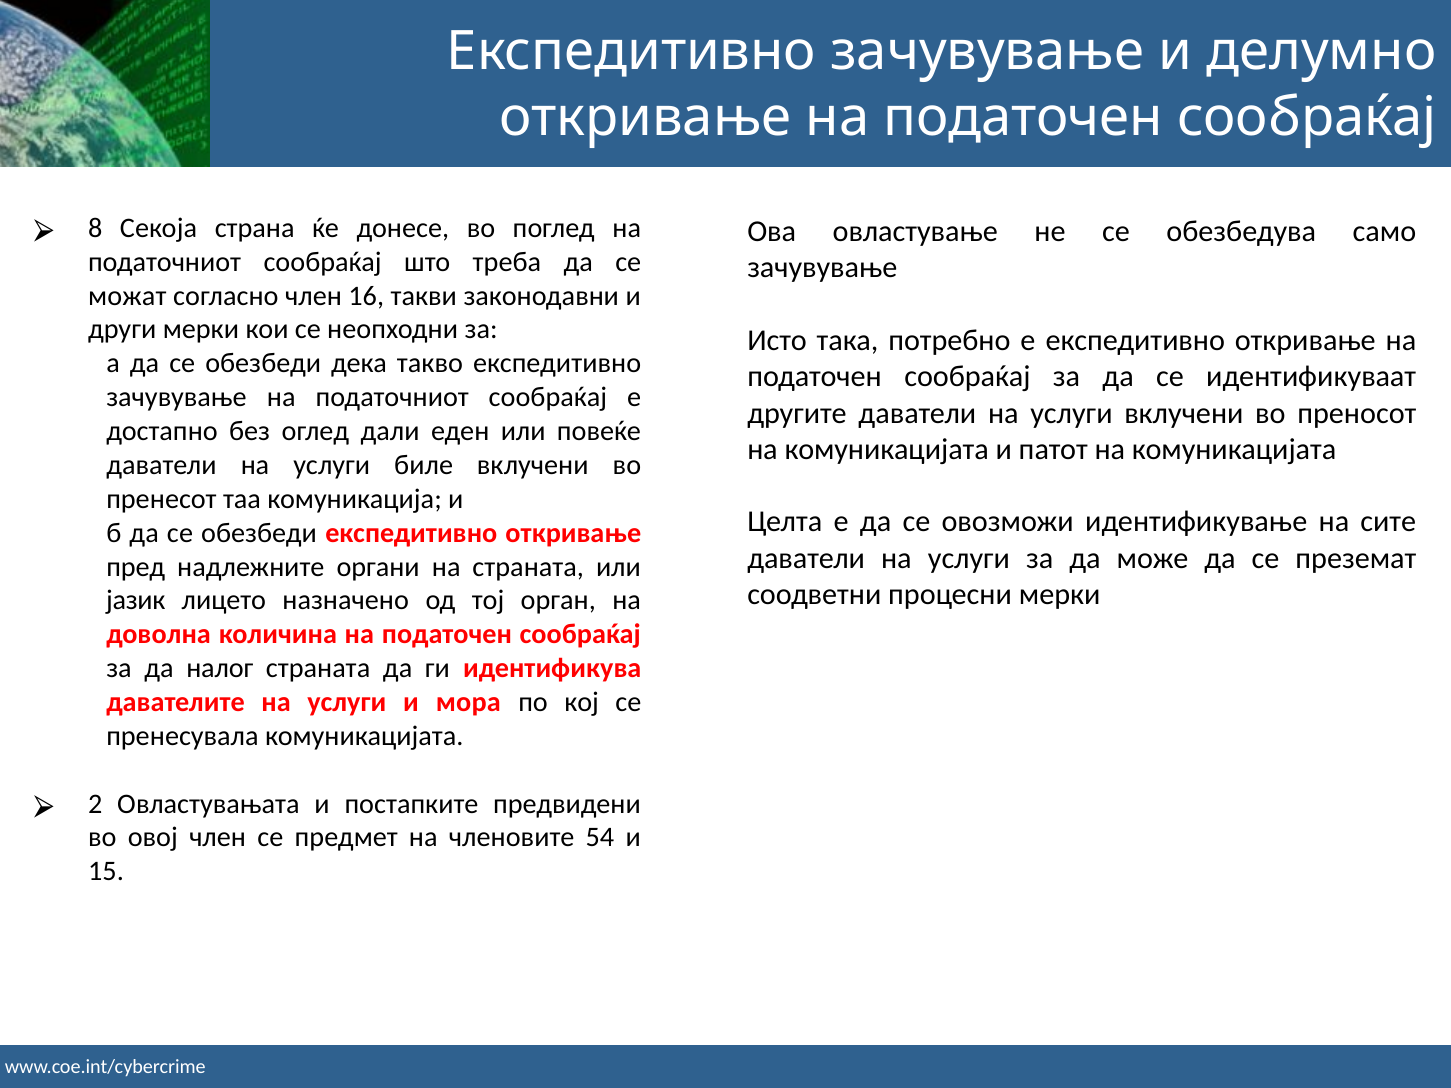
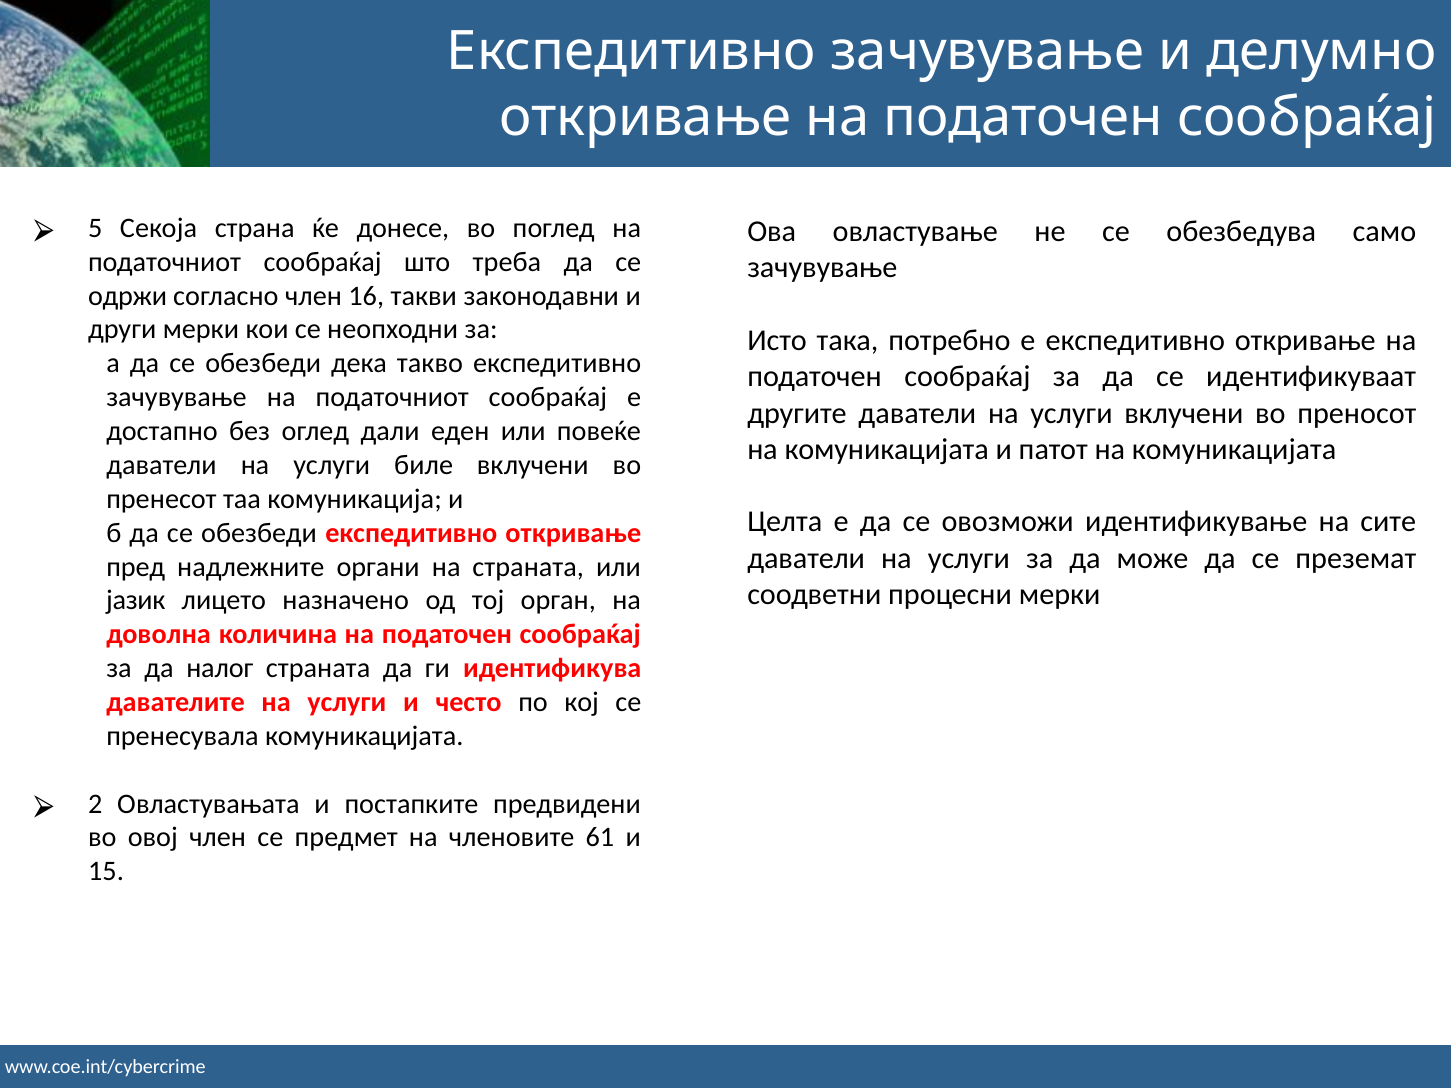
8: 8 -> 5 (95, 228)
можат: можат -> одржи (128, 296)
мора: мора -> често (468, 702)
54: 54 -> 61 (600, 838)
